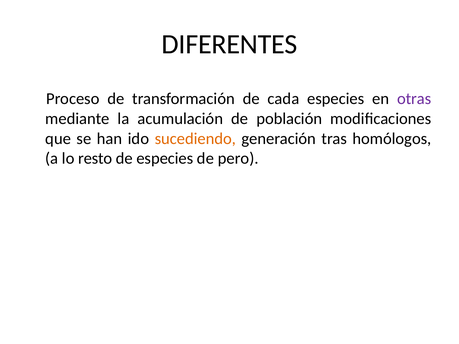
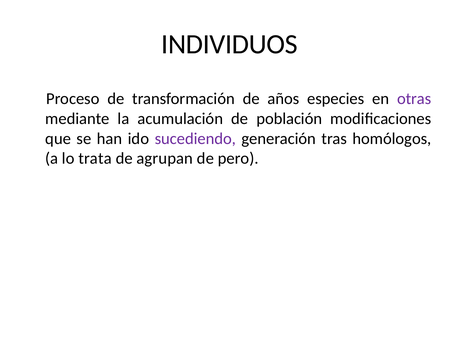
DIFERENTES: DIFERENTES -> INDIVIDUOS (230, 44)
cada: cada -> años (283, 99)
sucediendo colour: orange -> purple (195, 139)
resto: resto -> trata (95, 159)
de especies: especies -> agrupan (165, 159)
